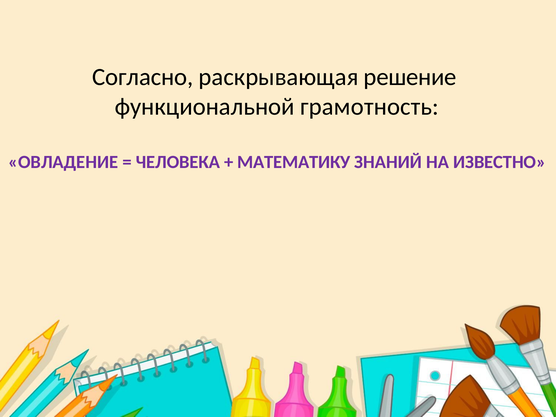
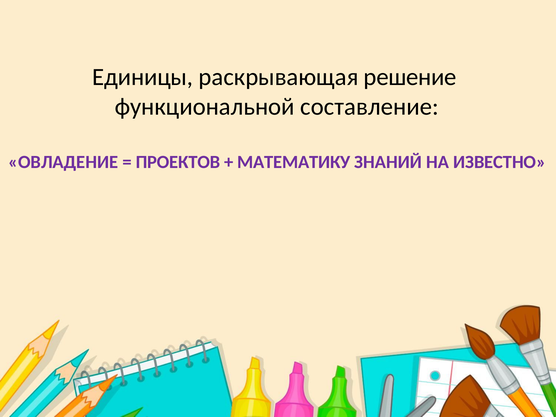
Согласно: Согласно -> Единицы (143, 77)
грамотность: грамотность -> составление (370, 107)
ЧЕЛОВЕКА: ЧЕЛОВЕКА -> ПРОЕКТОВ (178, 162)
